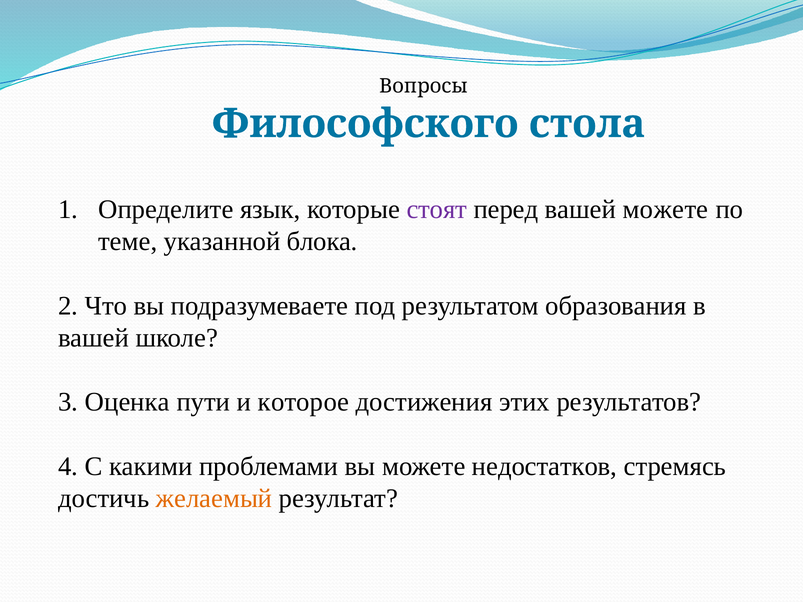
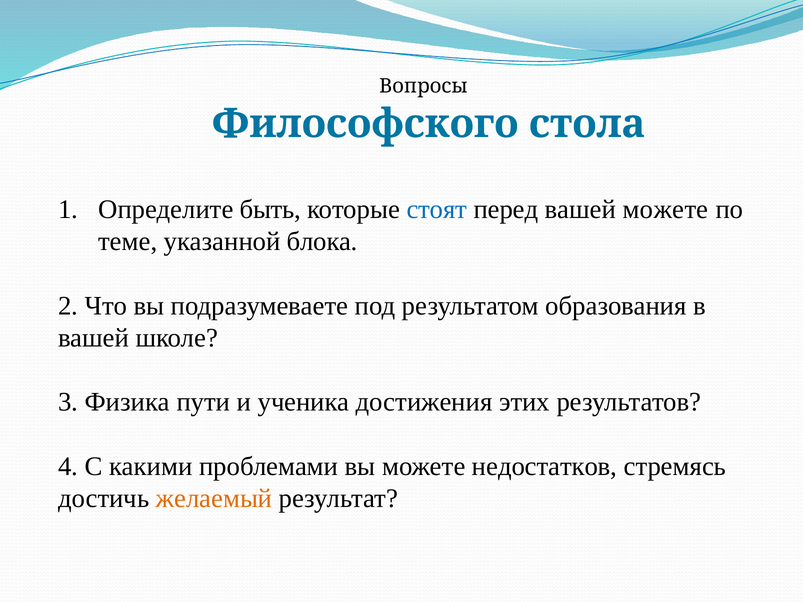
язык: язык -> быть (271, 209)
стоят colour: purple -> blue (437, 209)
Оценка: Оценка -> Физика (127, 402)
которое: которое -> ученика (304, 402)
